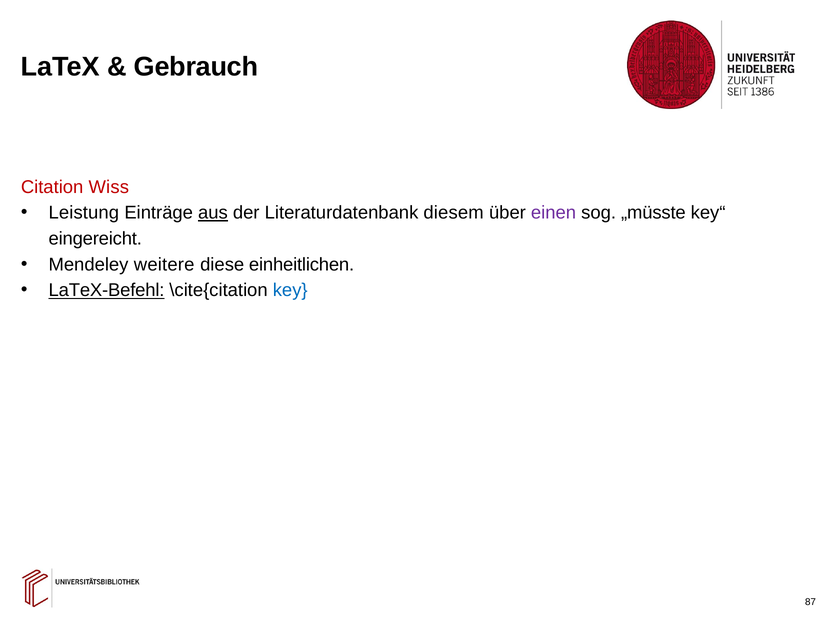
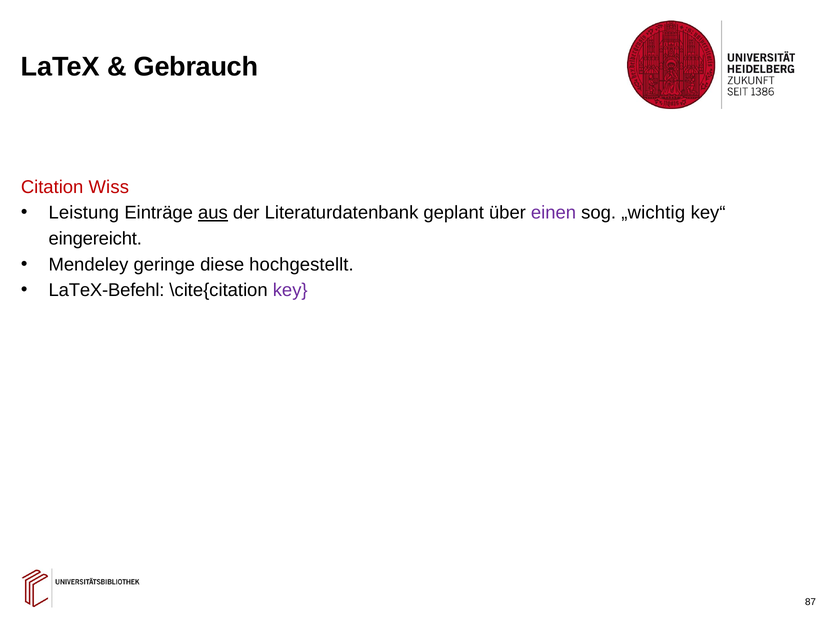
diesem: diesem -> geplant (454, 213)
„müsste: „müsste -> „wichtig (653, 213)
weitere: weitere -> geringe (164, 264)
einheitlichen: einheitlichen -> hochgestellt (301, 264)
LaTeX-Befehl underline: present -> none (107, 290)
key colour: blue -> purple (290, 290)
